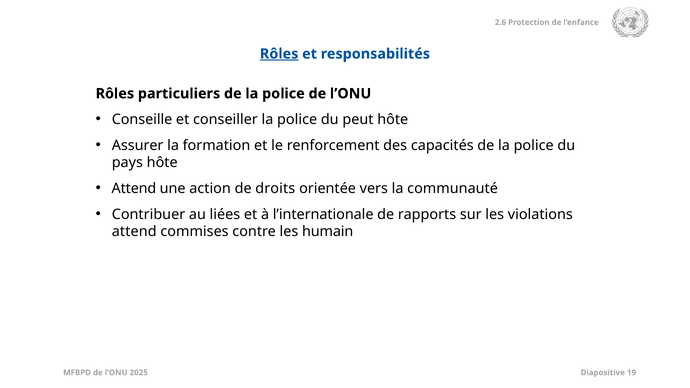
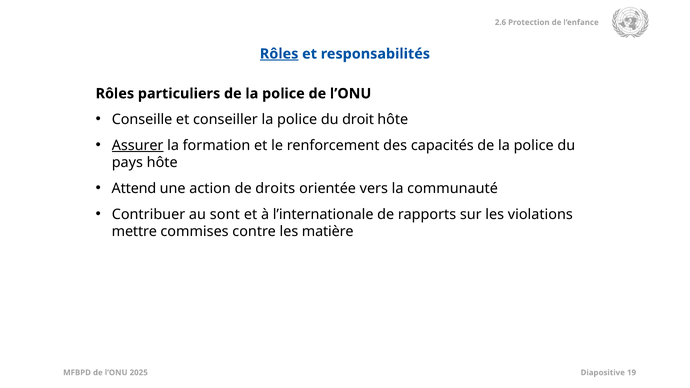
peut: peut -> droit (358, 120)
Assurer underline: none -> present (138, 145)
liées: liées -> sont (225, 214)
attend: attend -> mettre (134, 232)
humain: humain -> matière (328, 232)
